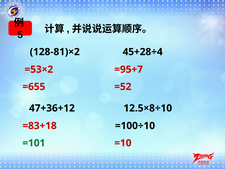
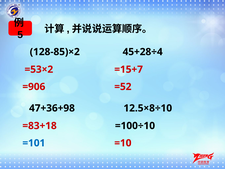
128-81)×2: 128-81)×2 -> 128-85)×2 (55, 52)
=95+7: =95+7 -> =15+7 (129, 69)
=655: =655 -> =906 (34, 87)
47+36+12: 47+36+12 -> 47+36+98 (52, 108)
=101 colour: green -> blue (34, 143)
